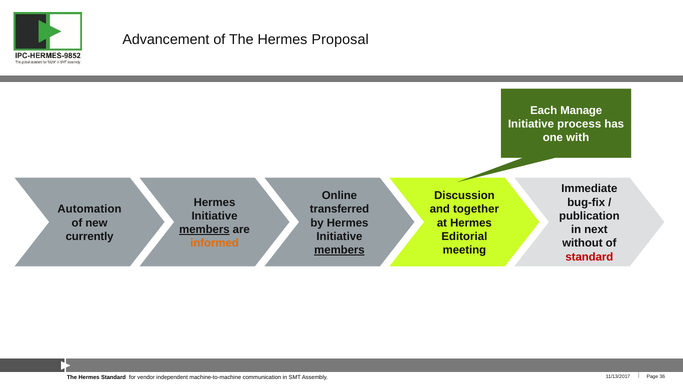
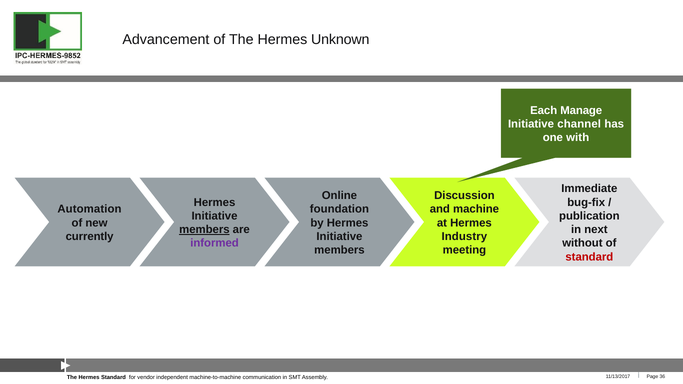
Proposal: Proposal -> Unknown (340, 40)
process: process -> channel (579, 124)
transferred: transferred -> foundation (339, 209)
together: together -> machine (476, 209)
Editorial: Editorial -> Industry (464, 237)
informed colour: orange -> purple (215, 243)
members underline: present -> none (339, 250)
